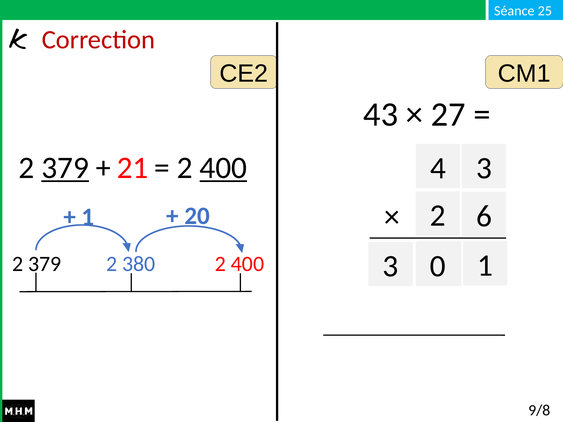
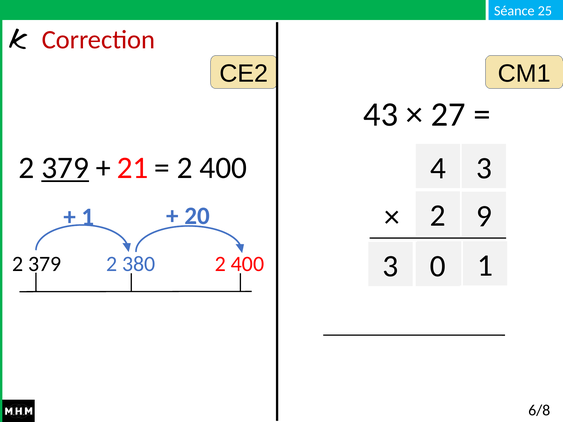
400 underline: present -> none (223, 168)
6: 6 -> 9 (484, 216)
9/8: 9/8 -> 6/8 (539, 411)
